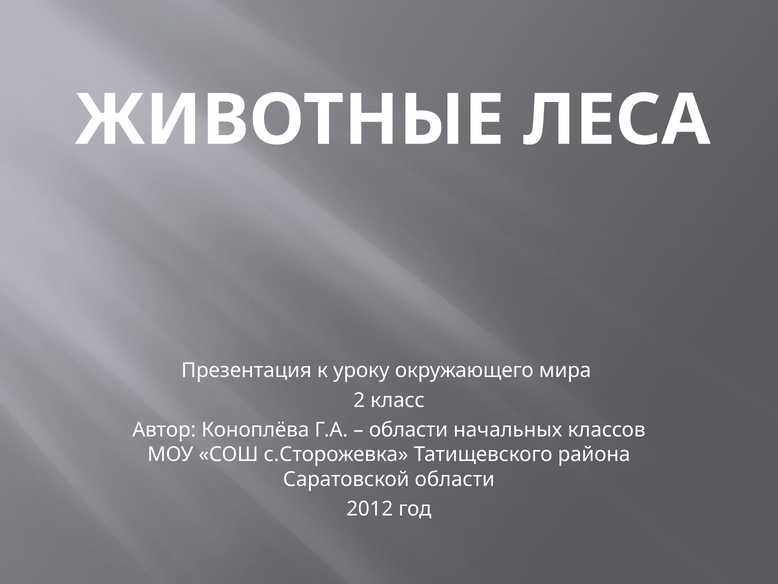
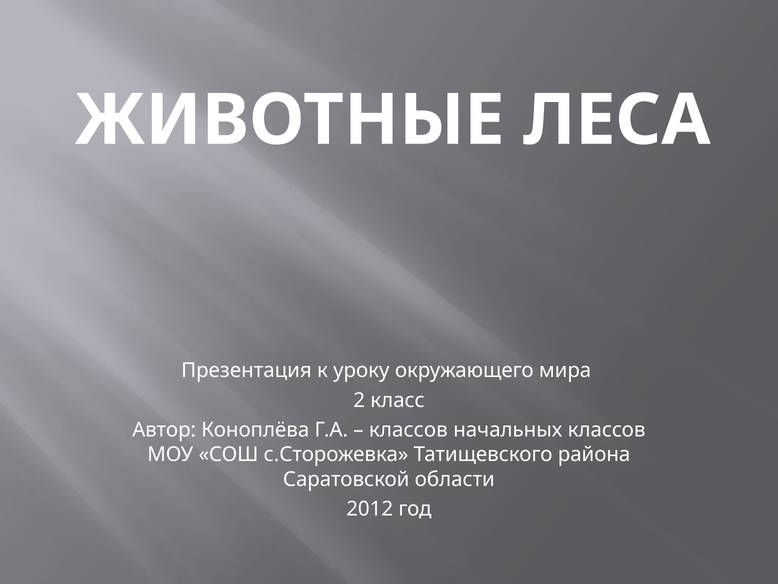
области: области -> классов (408, 430)
